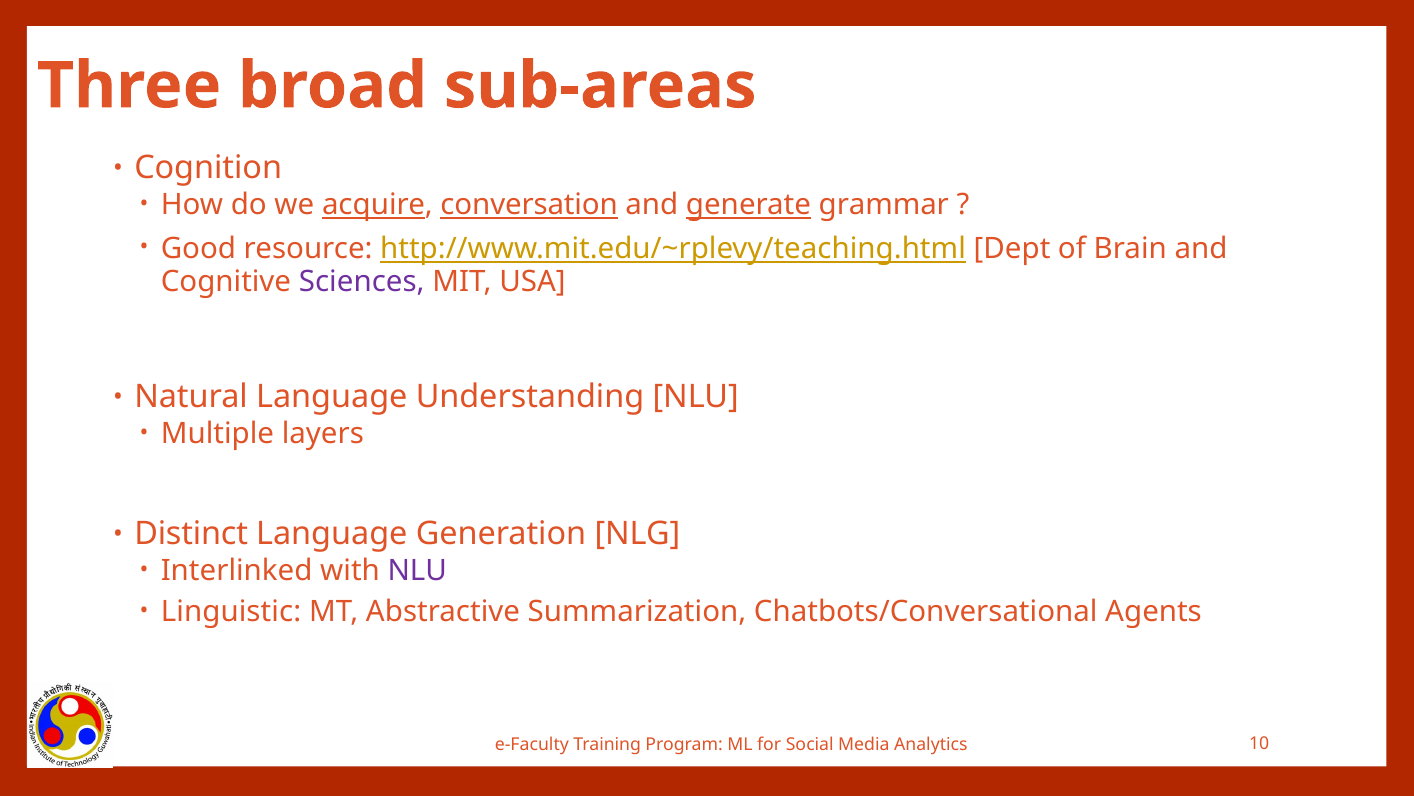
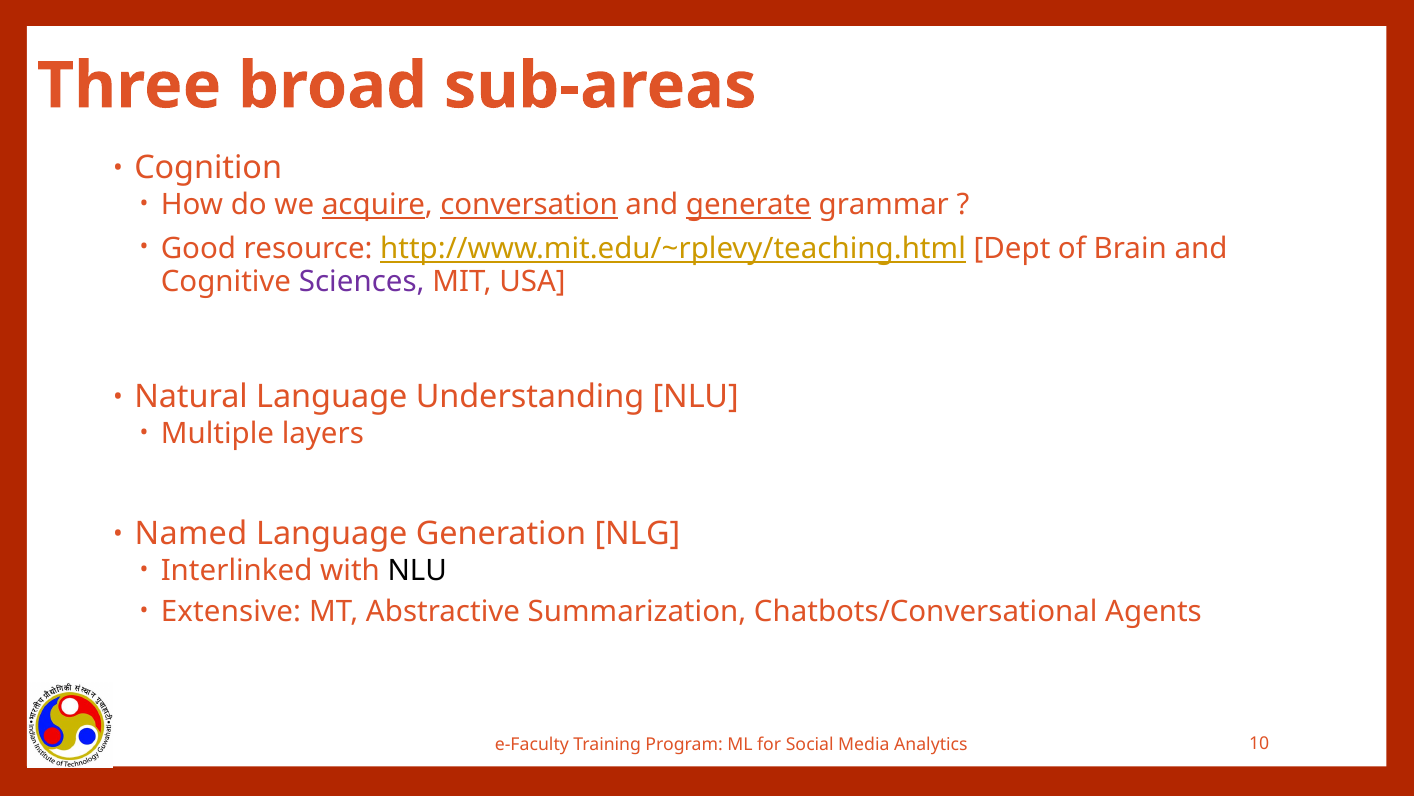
Distinct: Distinct -> Named (191, 534)
NLU colour: purple -> black (417, 570)
Linguistic: Linguistic -> Extensive (231, 611)
